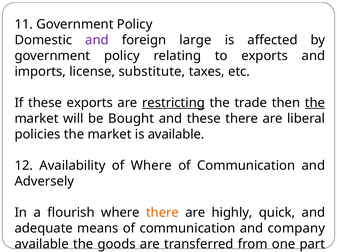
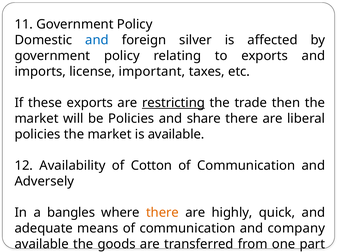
and colour: purple -> blue (97, 40)
large: large -> silver (196, 40)
substitute: substitute -> important (152, 72)
the underline: present -> none (315, 103)
be Bought: Bought -> Policies (131, 119)
and these: these -> share (204, 119)
of Where: Where -> Cotton (151, 166)
flourish: flourish -> bangles (71, 213)
